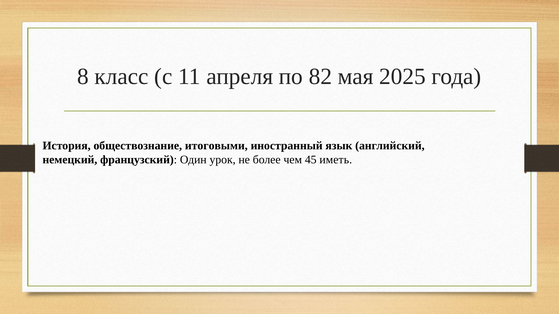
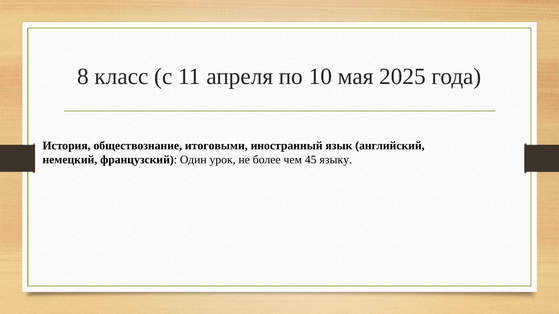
82: 82 -> 10 (320, 77)
иметь: иметь -> языку (336, 160)
